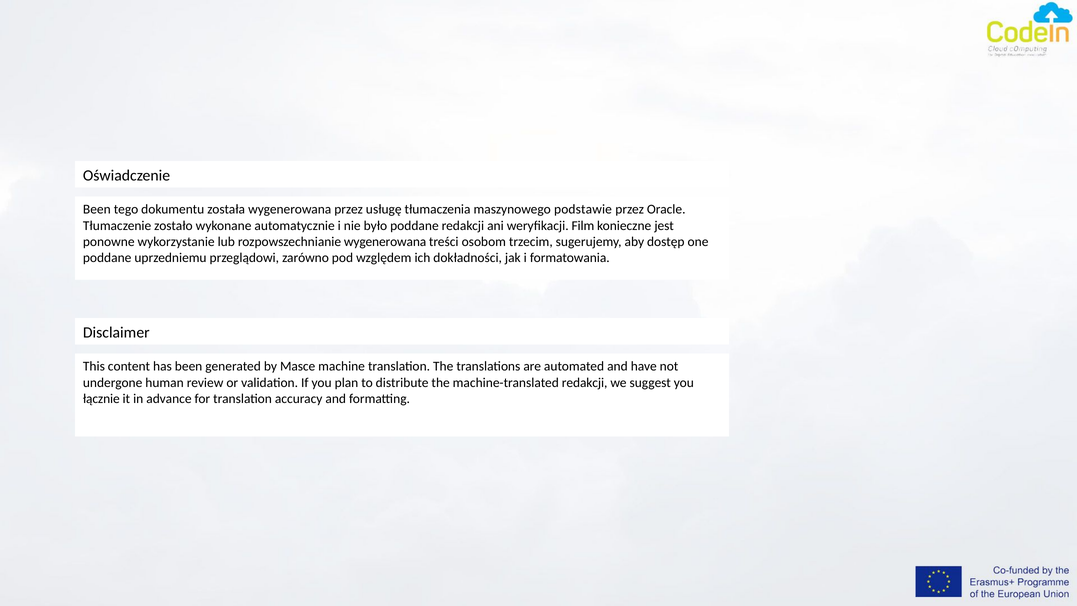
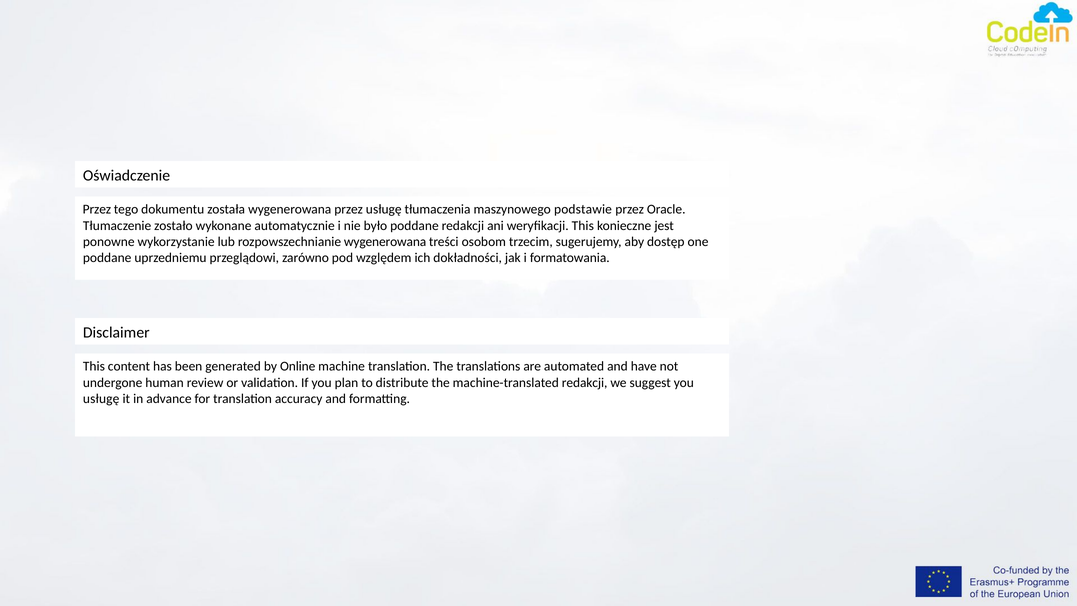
Been: Been -> Przez (97, 209)
weryfikacji Film: Film -> This (583, 226)
Masce: Masce -> Online (298, 366)
łącznie: łącznie -> usługę (101, 399)
